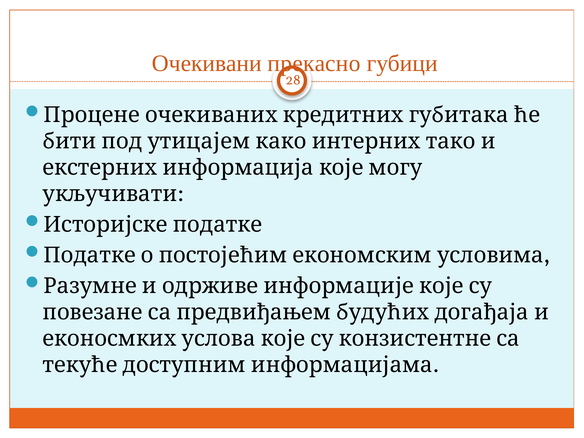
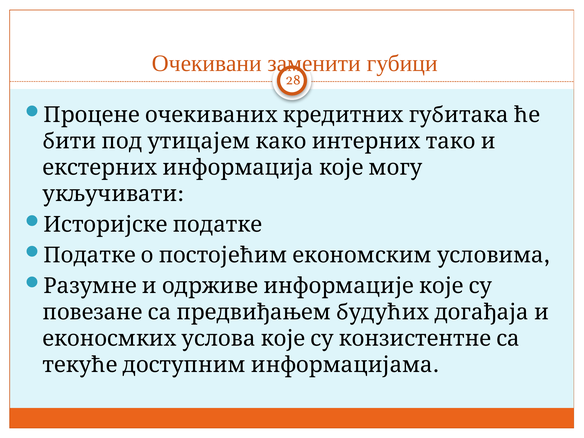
прекасно: прекасно -> заменити (314, 63)
